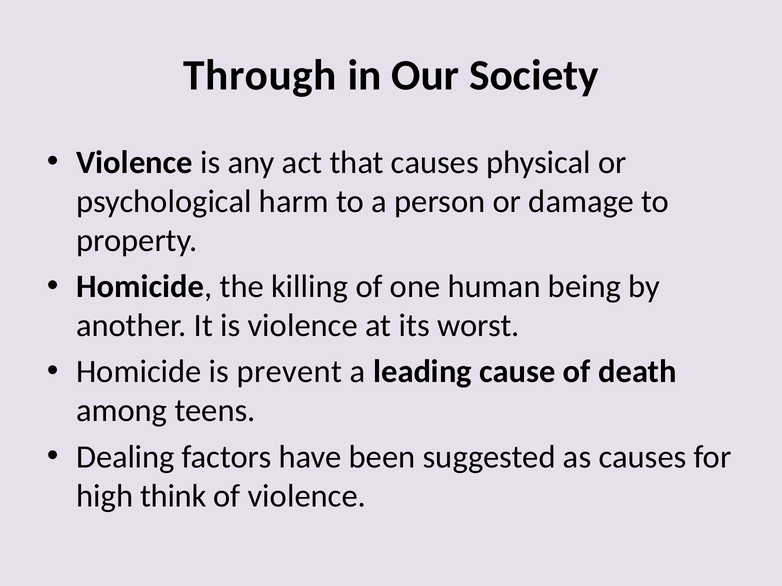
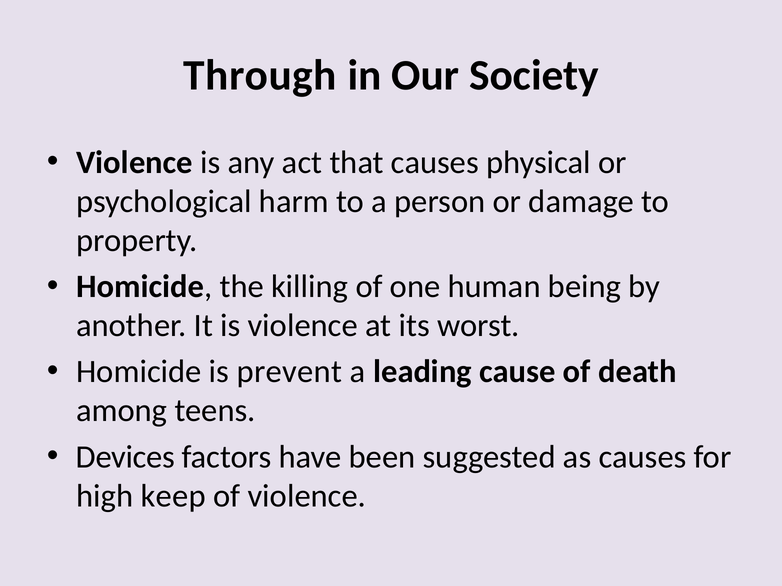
Dealing: Dealing -> Devices (125, 457)
think: think -> keep (173, 496)
